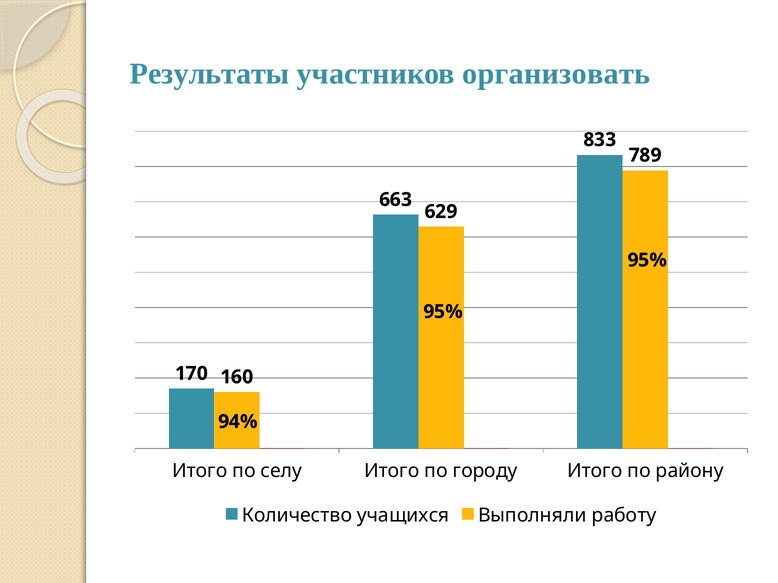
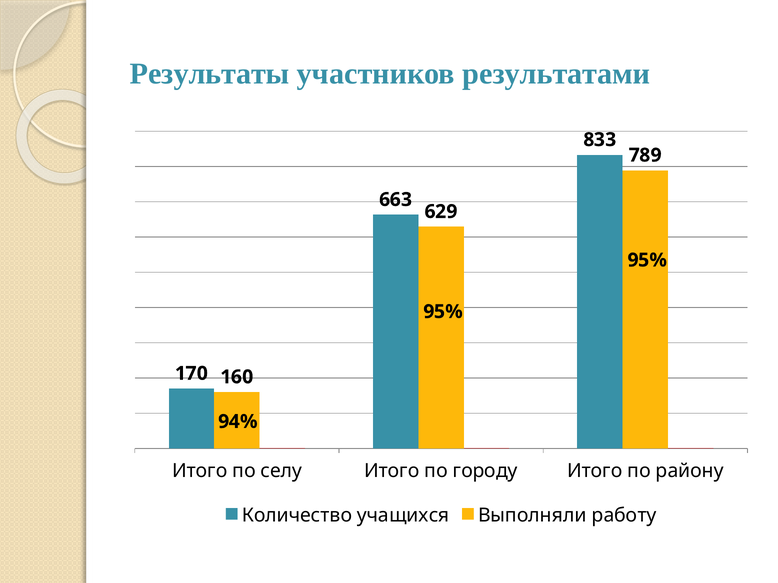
организовать: организовать -> результатами (556, 74)
